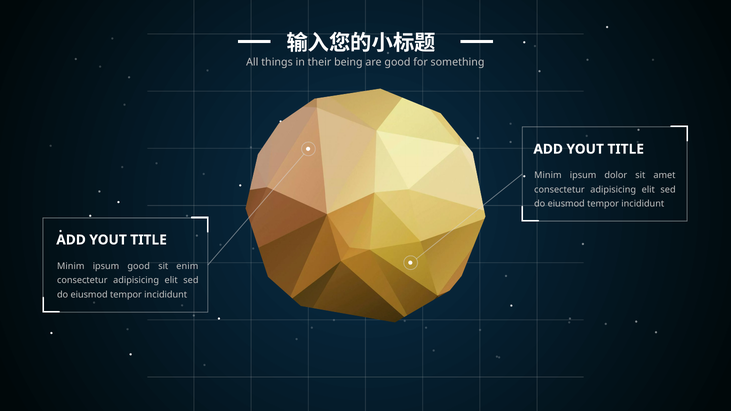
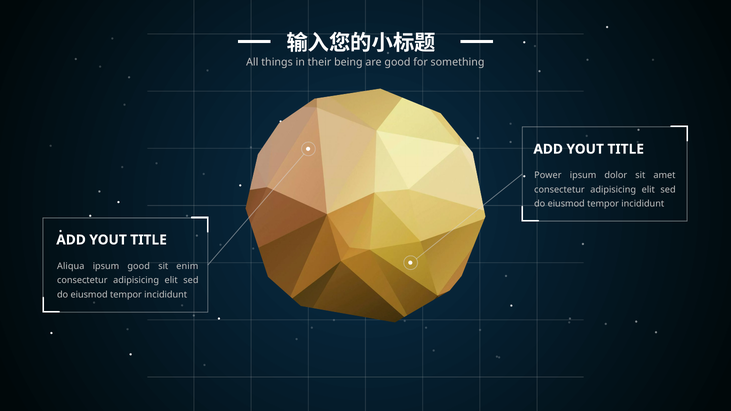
Minim: Minim -> Power (548, 176)
Minim: Minim -> Aliqua (71, 266)
